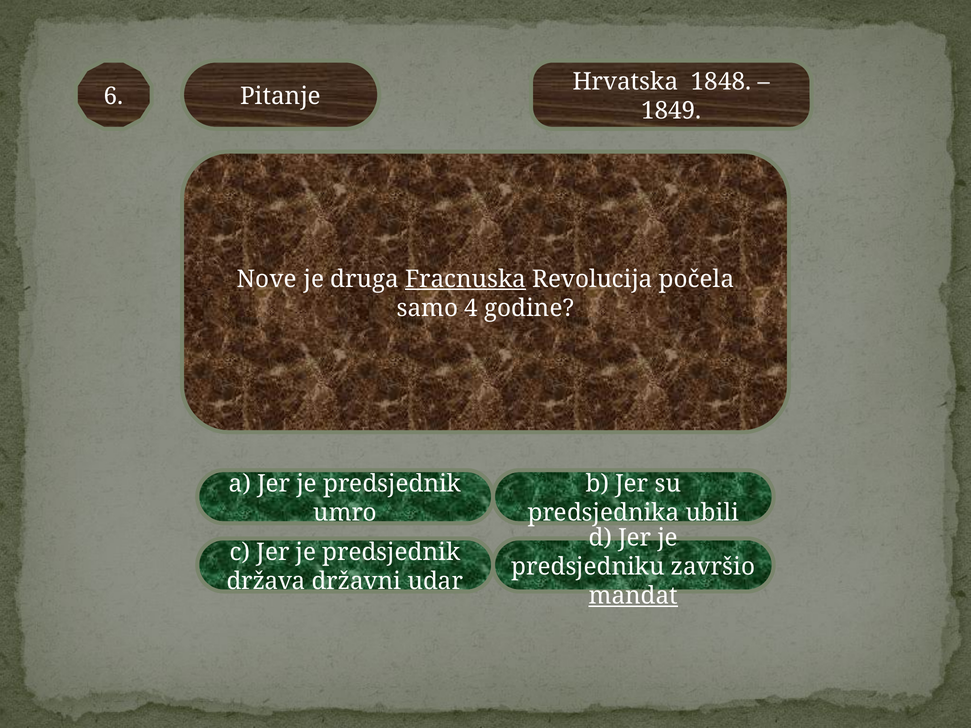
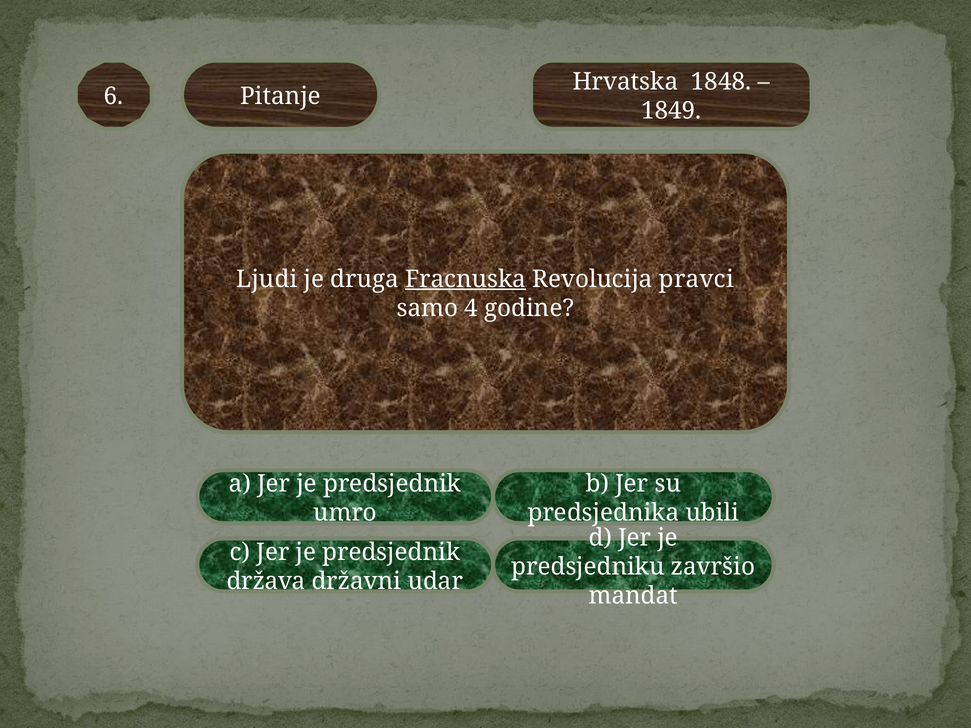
Nove: Nove -> Ljudi (267, 279)
počela: počela -> pravci (696, 279)
mandat underline: present -> none (633, 596)
